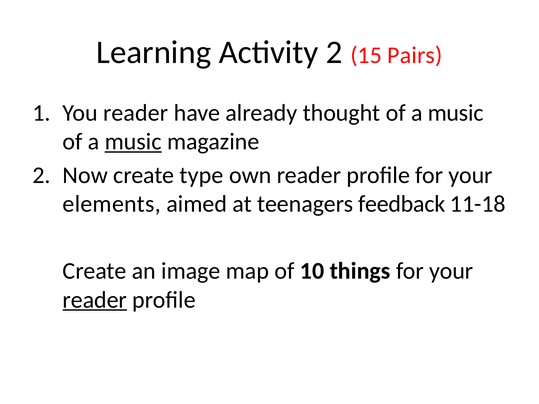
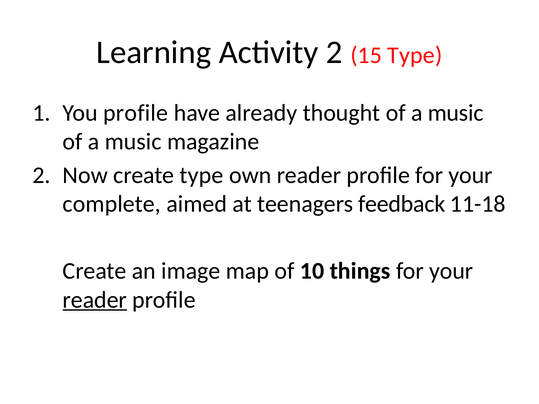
15 Pairs: Pairs -> Type (415, 55)
You reader: reader -> profile (136, 113)
music underline: present -> none (133, 142)
elements: elements -> complete (112, 204)
